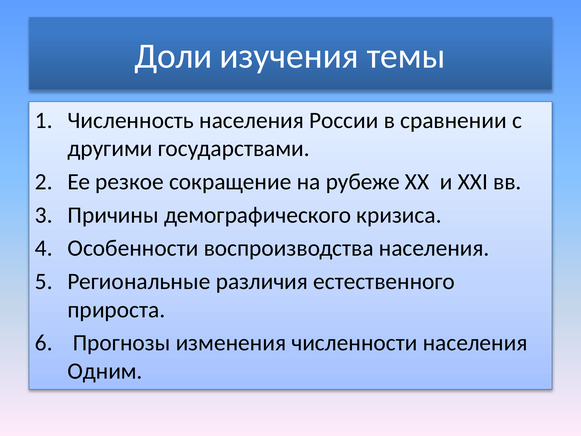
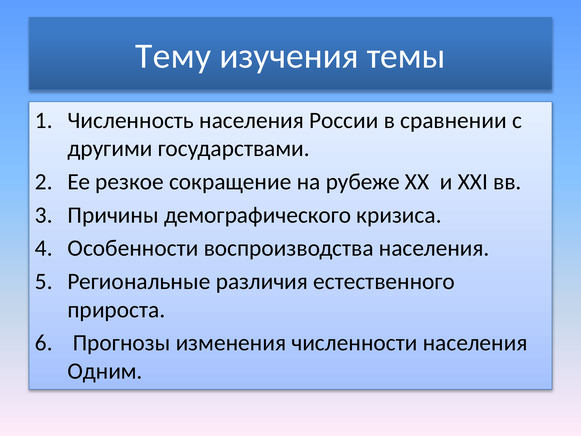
Доли: Доли -> Тему (173, 56)
